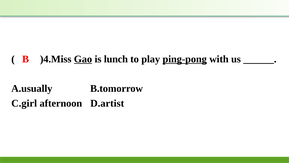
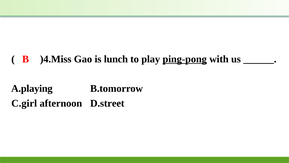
Gao underline: present -> none (83, 59)
A.usually: A.usually -> A.playing (32, 88)
D.artist: D.artist -> D.street (107, 103)
